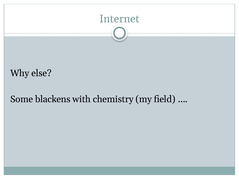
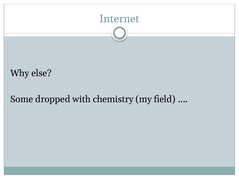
blackens: blackens -> dropped (53, 99)
